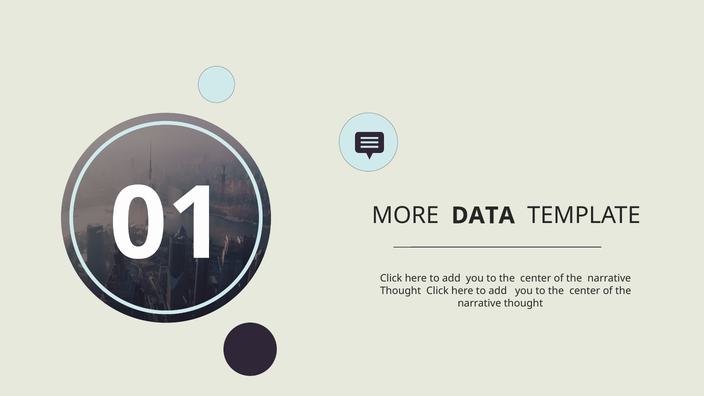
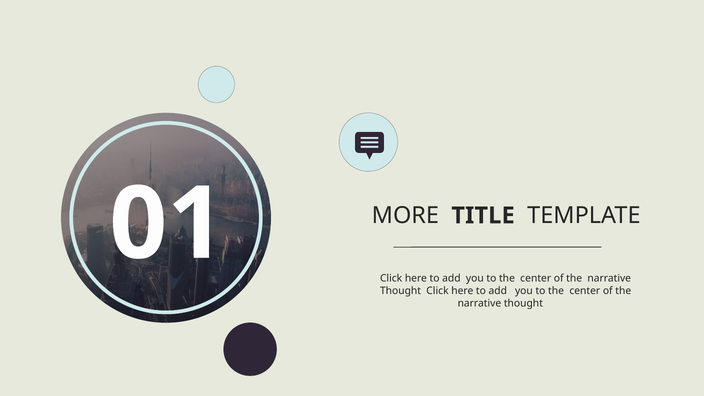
DATA: DATA -> TITLE (483, 216)
